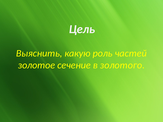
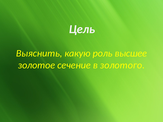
частей: частей -> высшее (131, 53)
